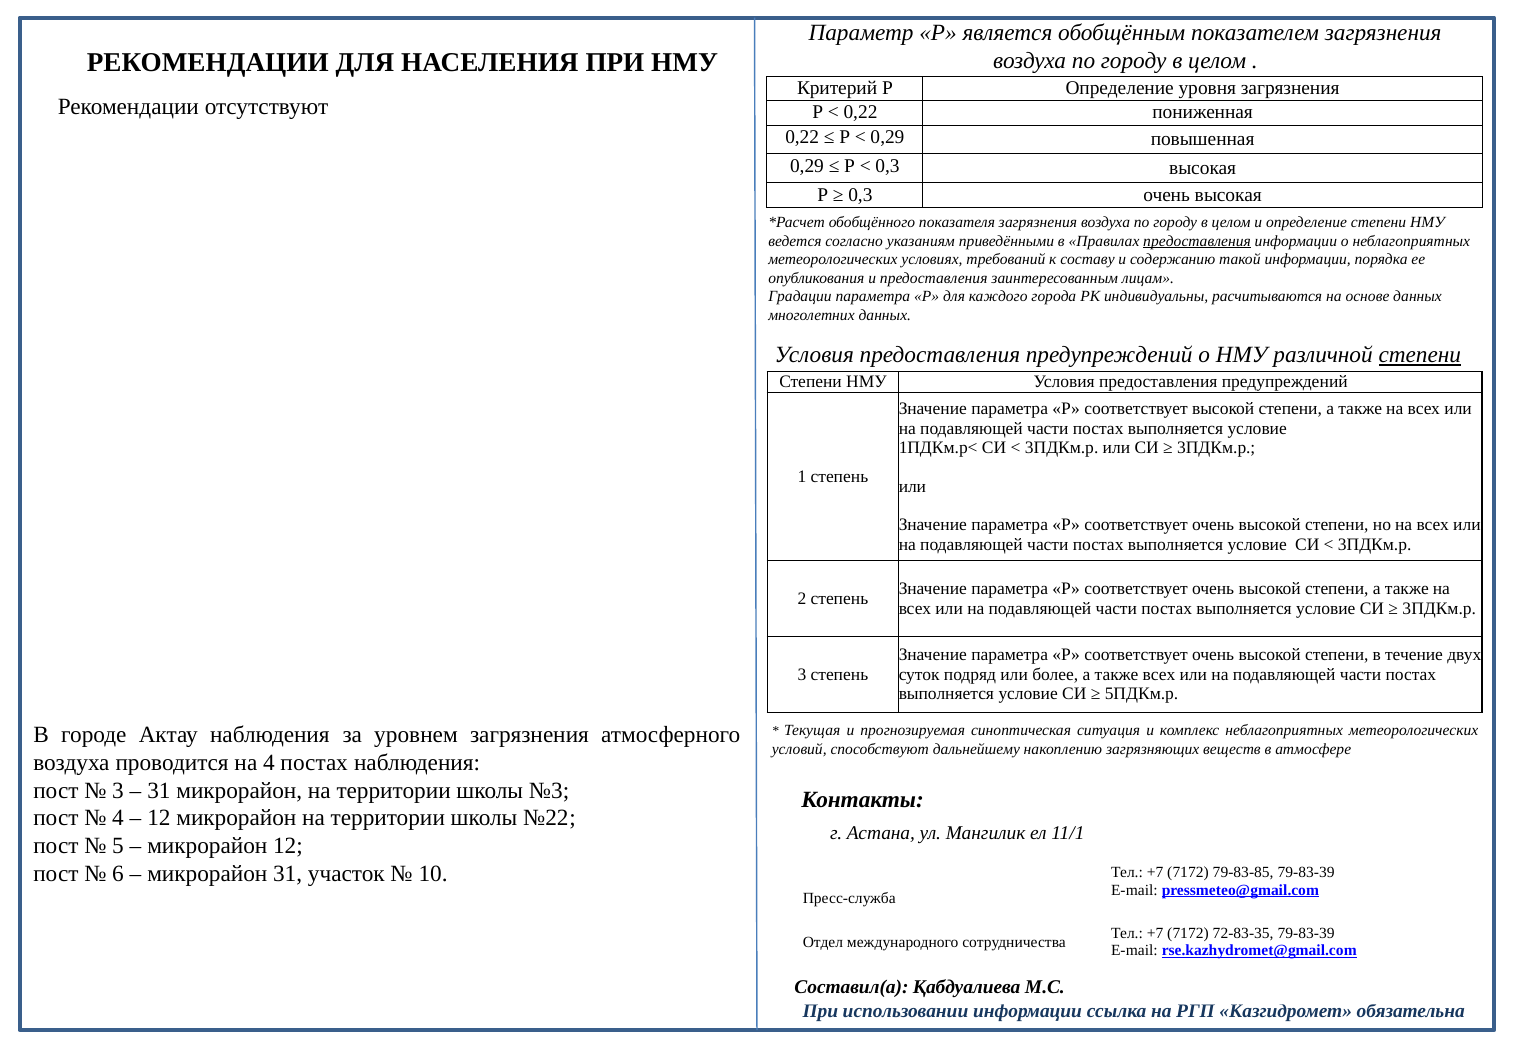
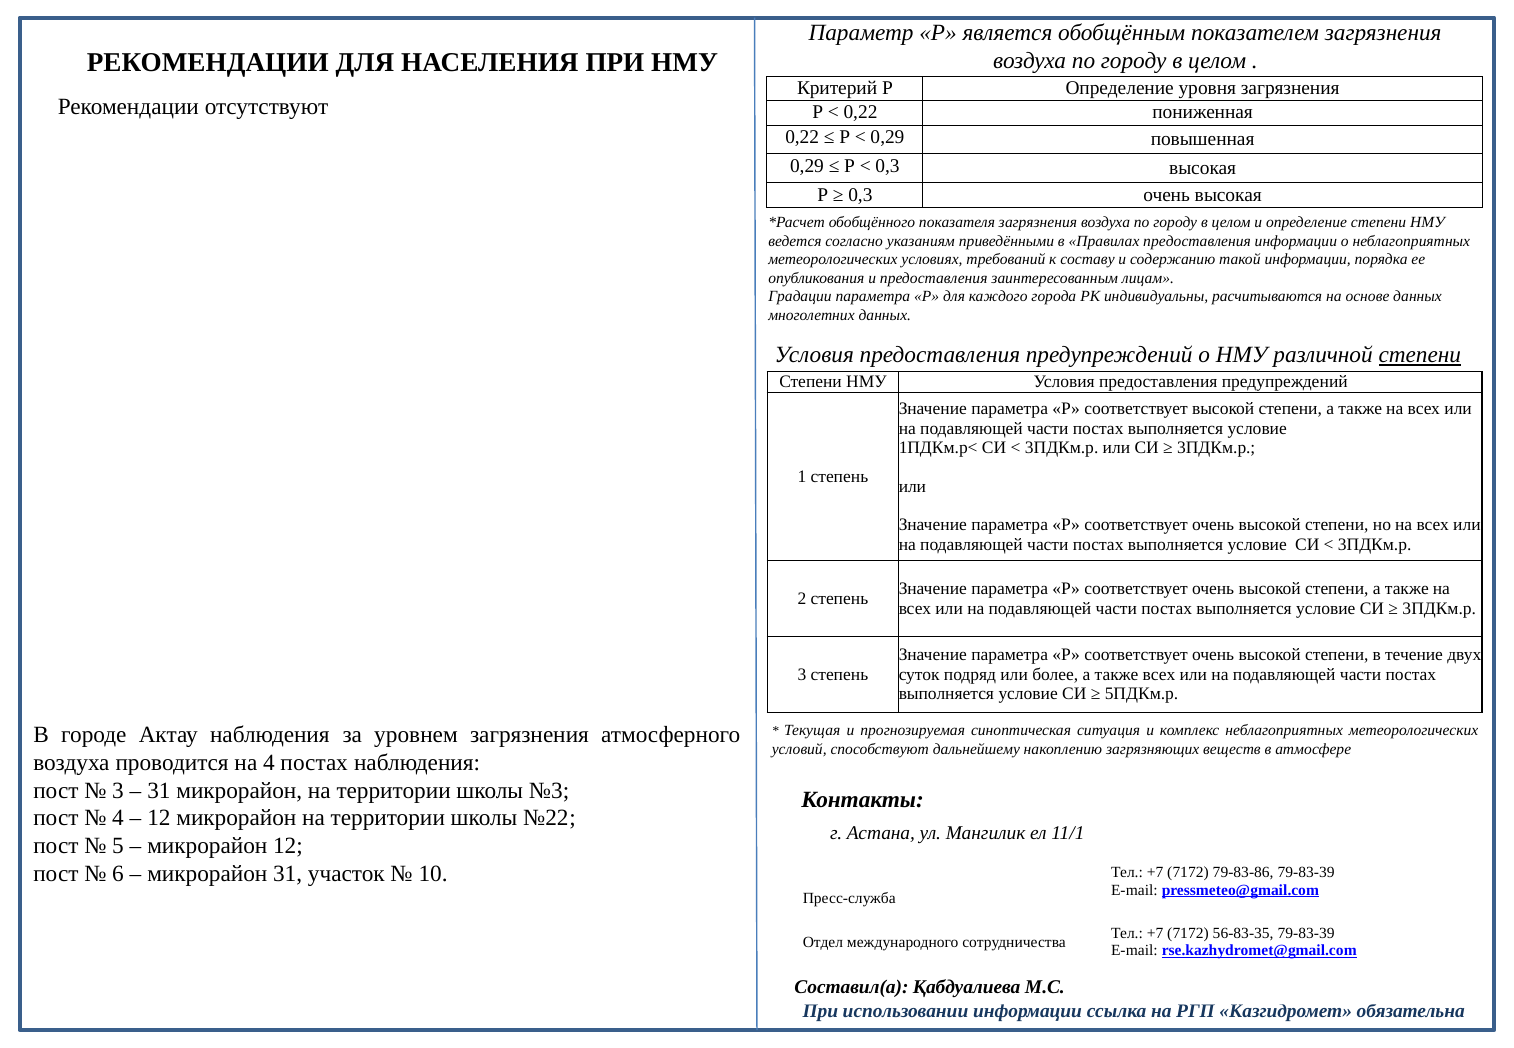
предоставления underline: present -> none (1197, 241)
79-83-85: 79-83-85 -> 79-83-86 (1243, 873)
72-83-35: 72-83-35 -> 56-83-35 (1243, 933)
